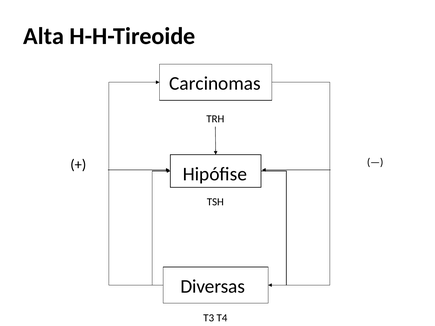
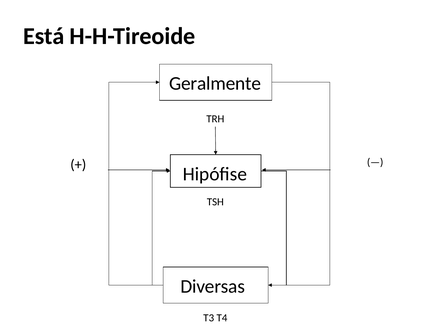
Alta: Alta -> Está (44, 36)
Carcinomas: Carcinomas -> Geralmente (215, 84)
